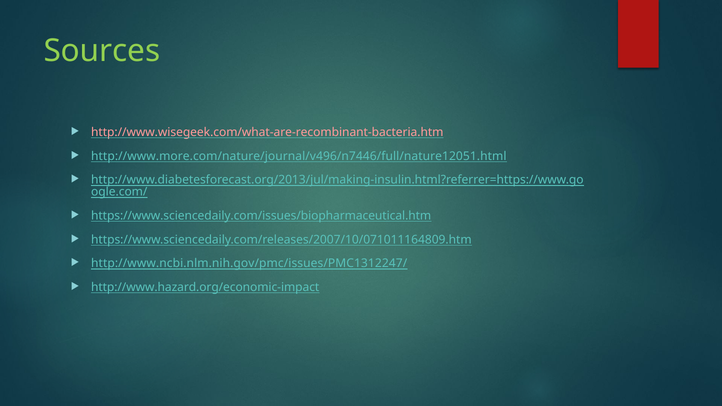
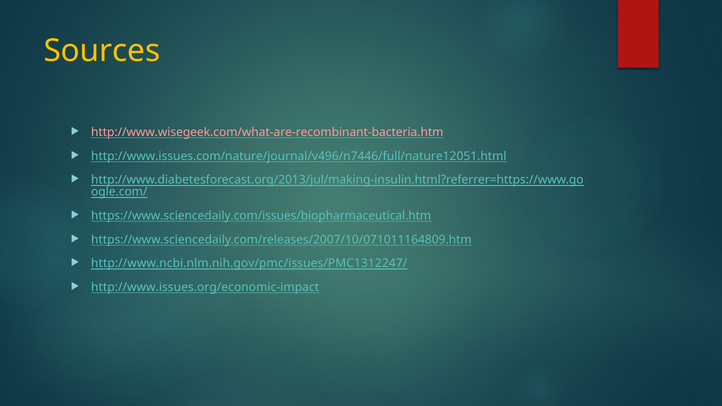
Sources colour: light green -> yellow (102, 51)
http://www.more.com/nature/journal/v496/n7446/full/nature12051.html: http://www.more.com/nature/journal/v496/n7446/full/nature12051.html -> http://www.issues.com/nature/journal/v496/n7446/full/nature12051.html (299, 156)
http://www.hazard.org/economic-impact: http://www.hazard.org/economic-impact -> http://www.issues.org/economic-impact (205, 287)
